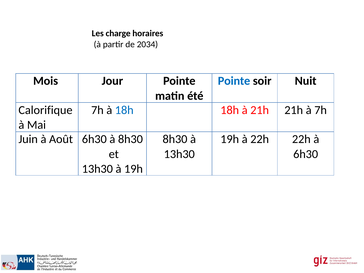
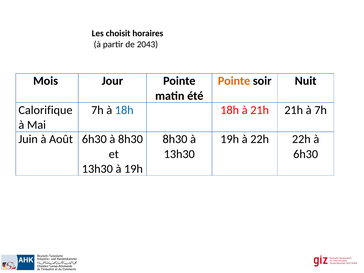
charge: charge -> choisit (118, 33)
2034: 2034 -> 2043 (147, 44)
Pointe colour: blue -> orange (234, 81)
